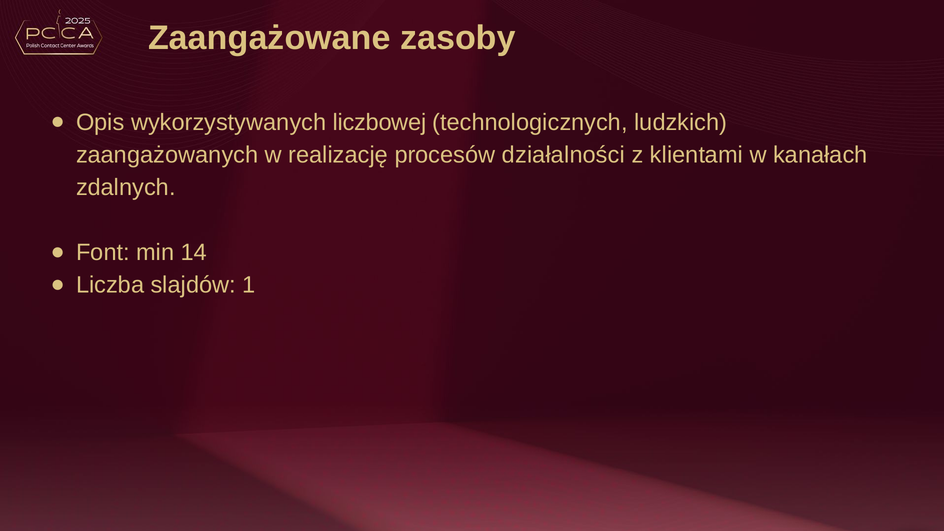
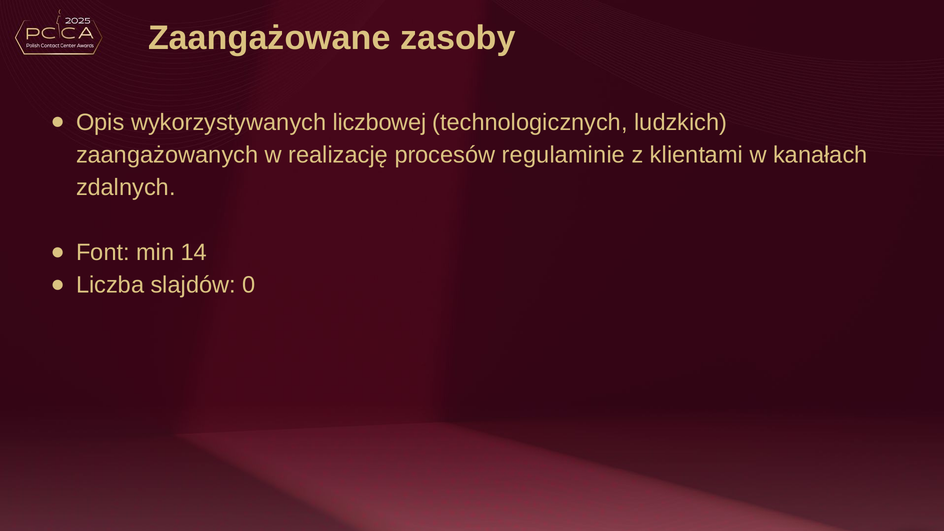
działalności: działalności -> regulaminie (563, 155)
1: 1 -> 0 (249, 285)
